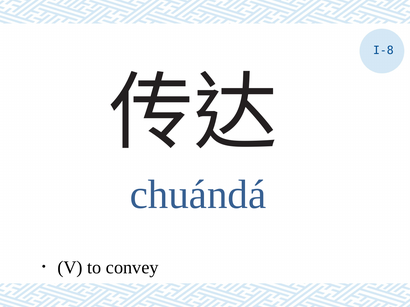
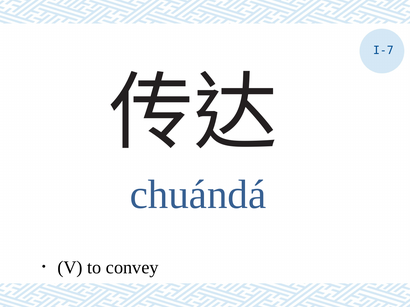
I-8: I-8 -> I-7 (383, 51)
